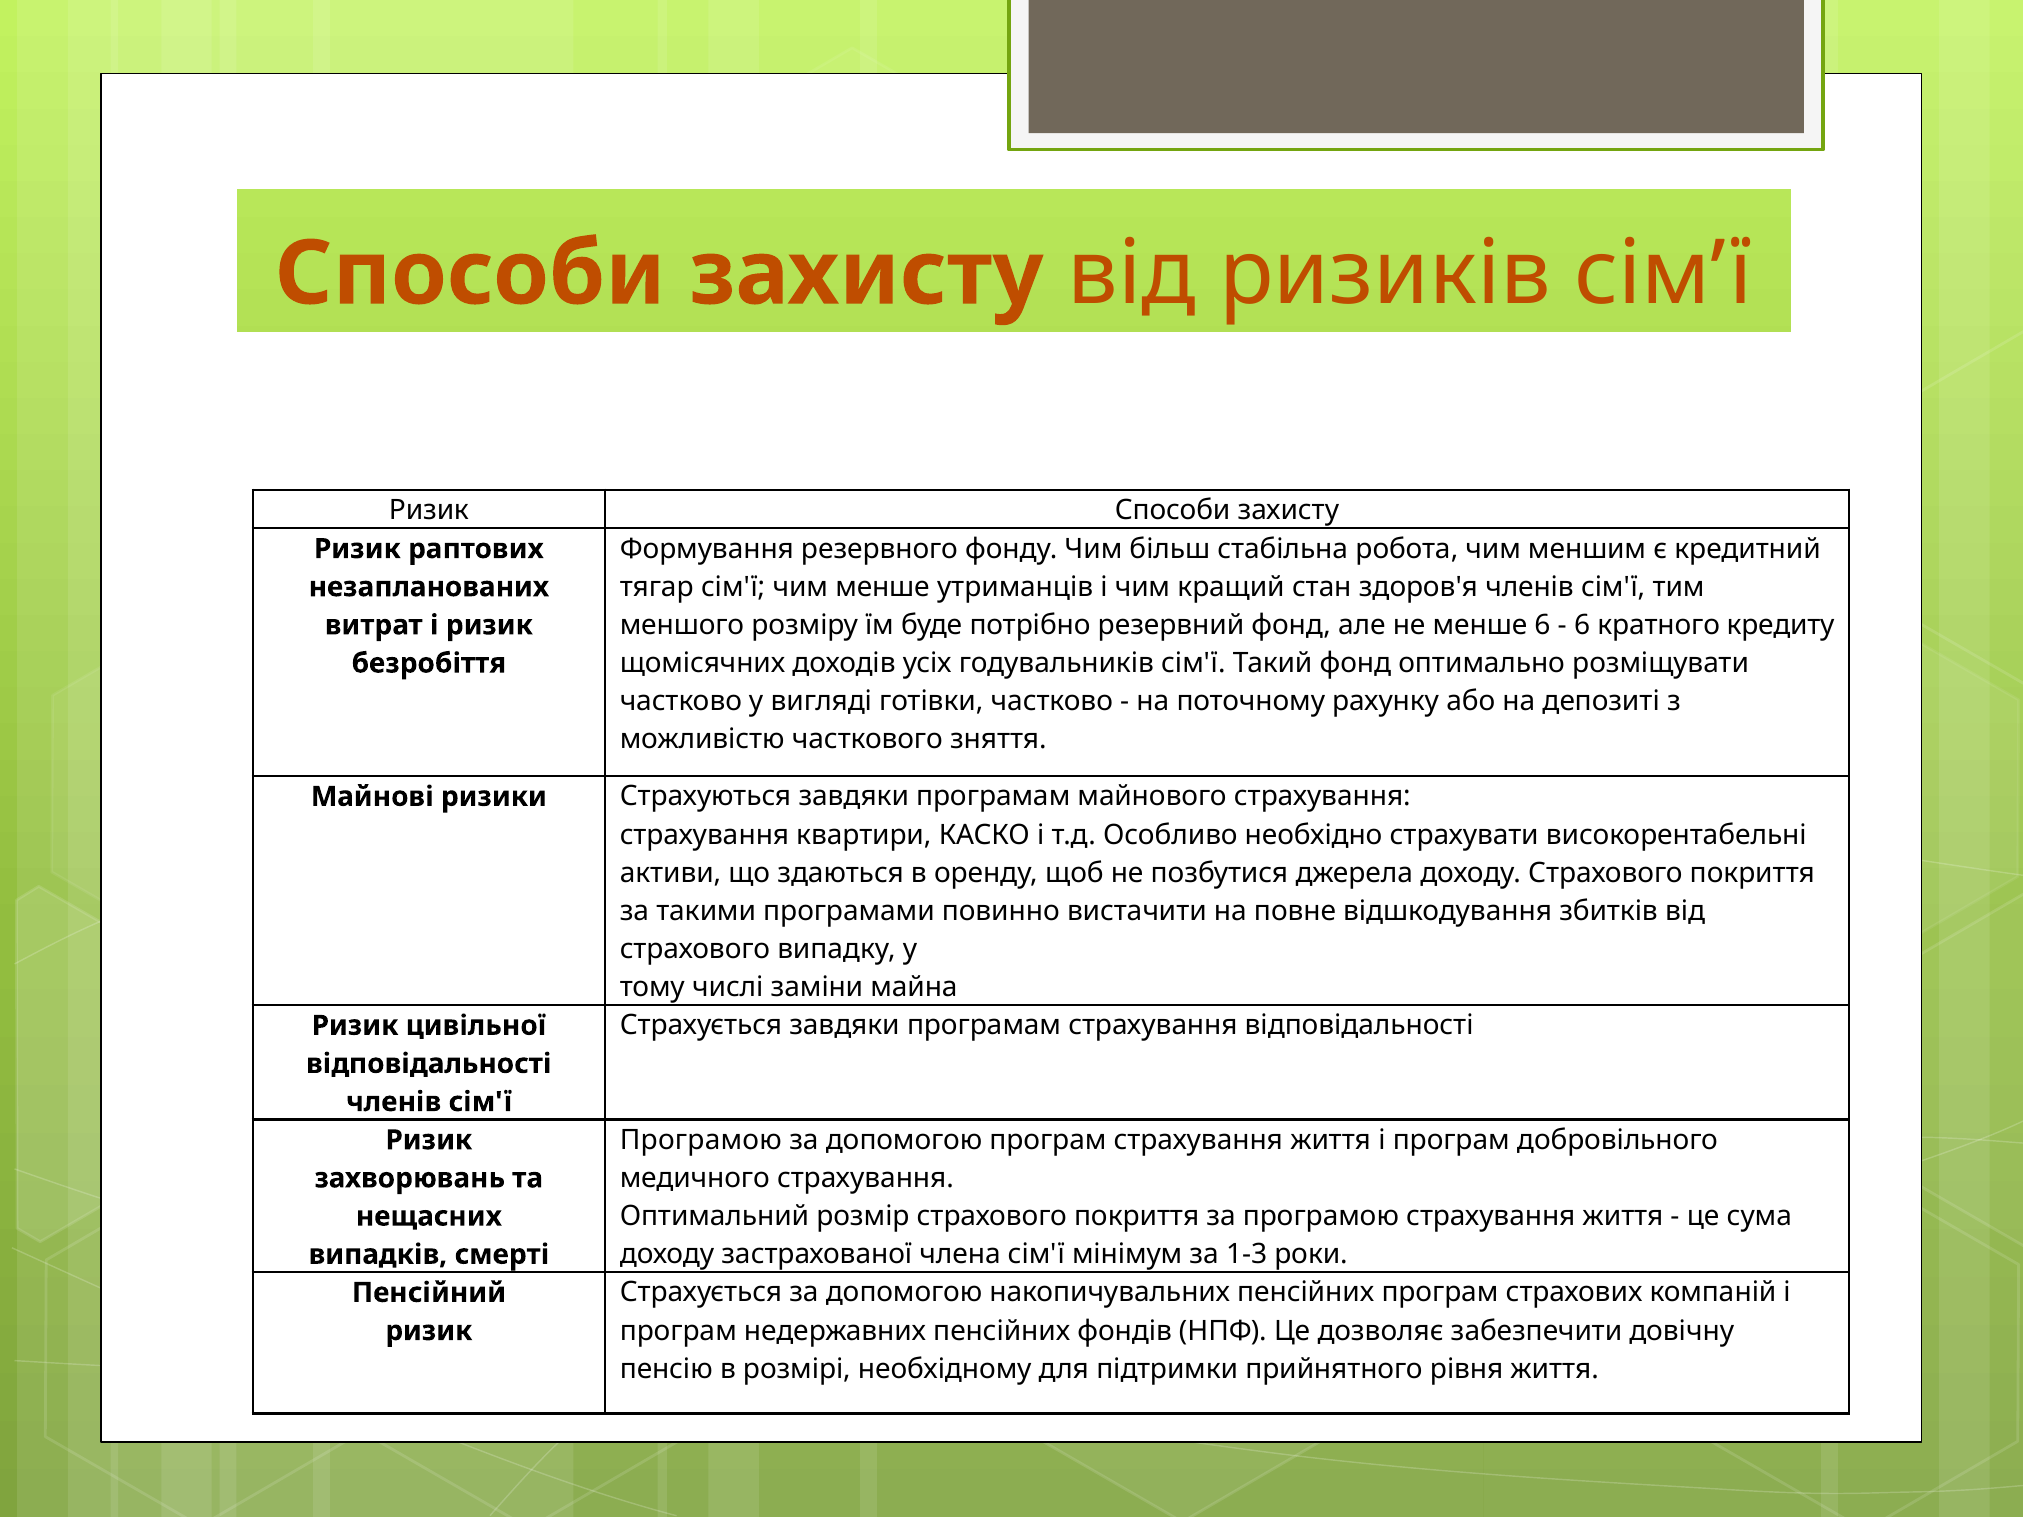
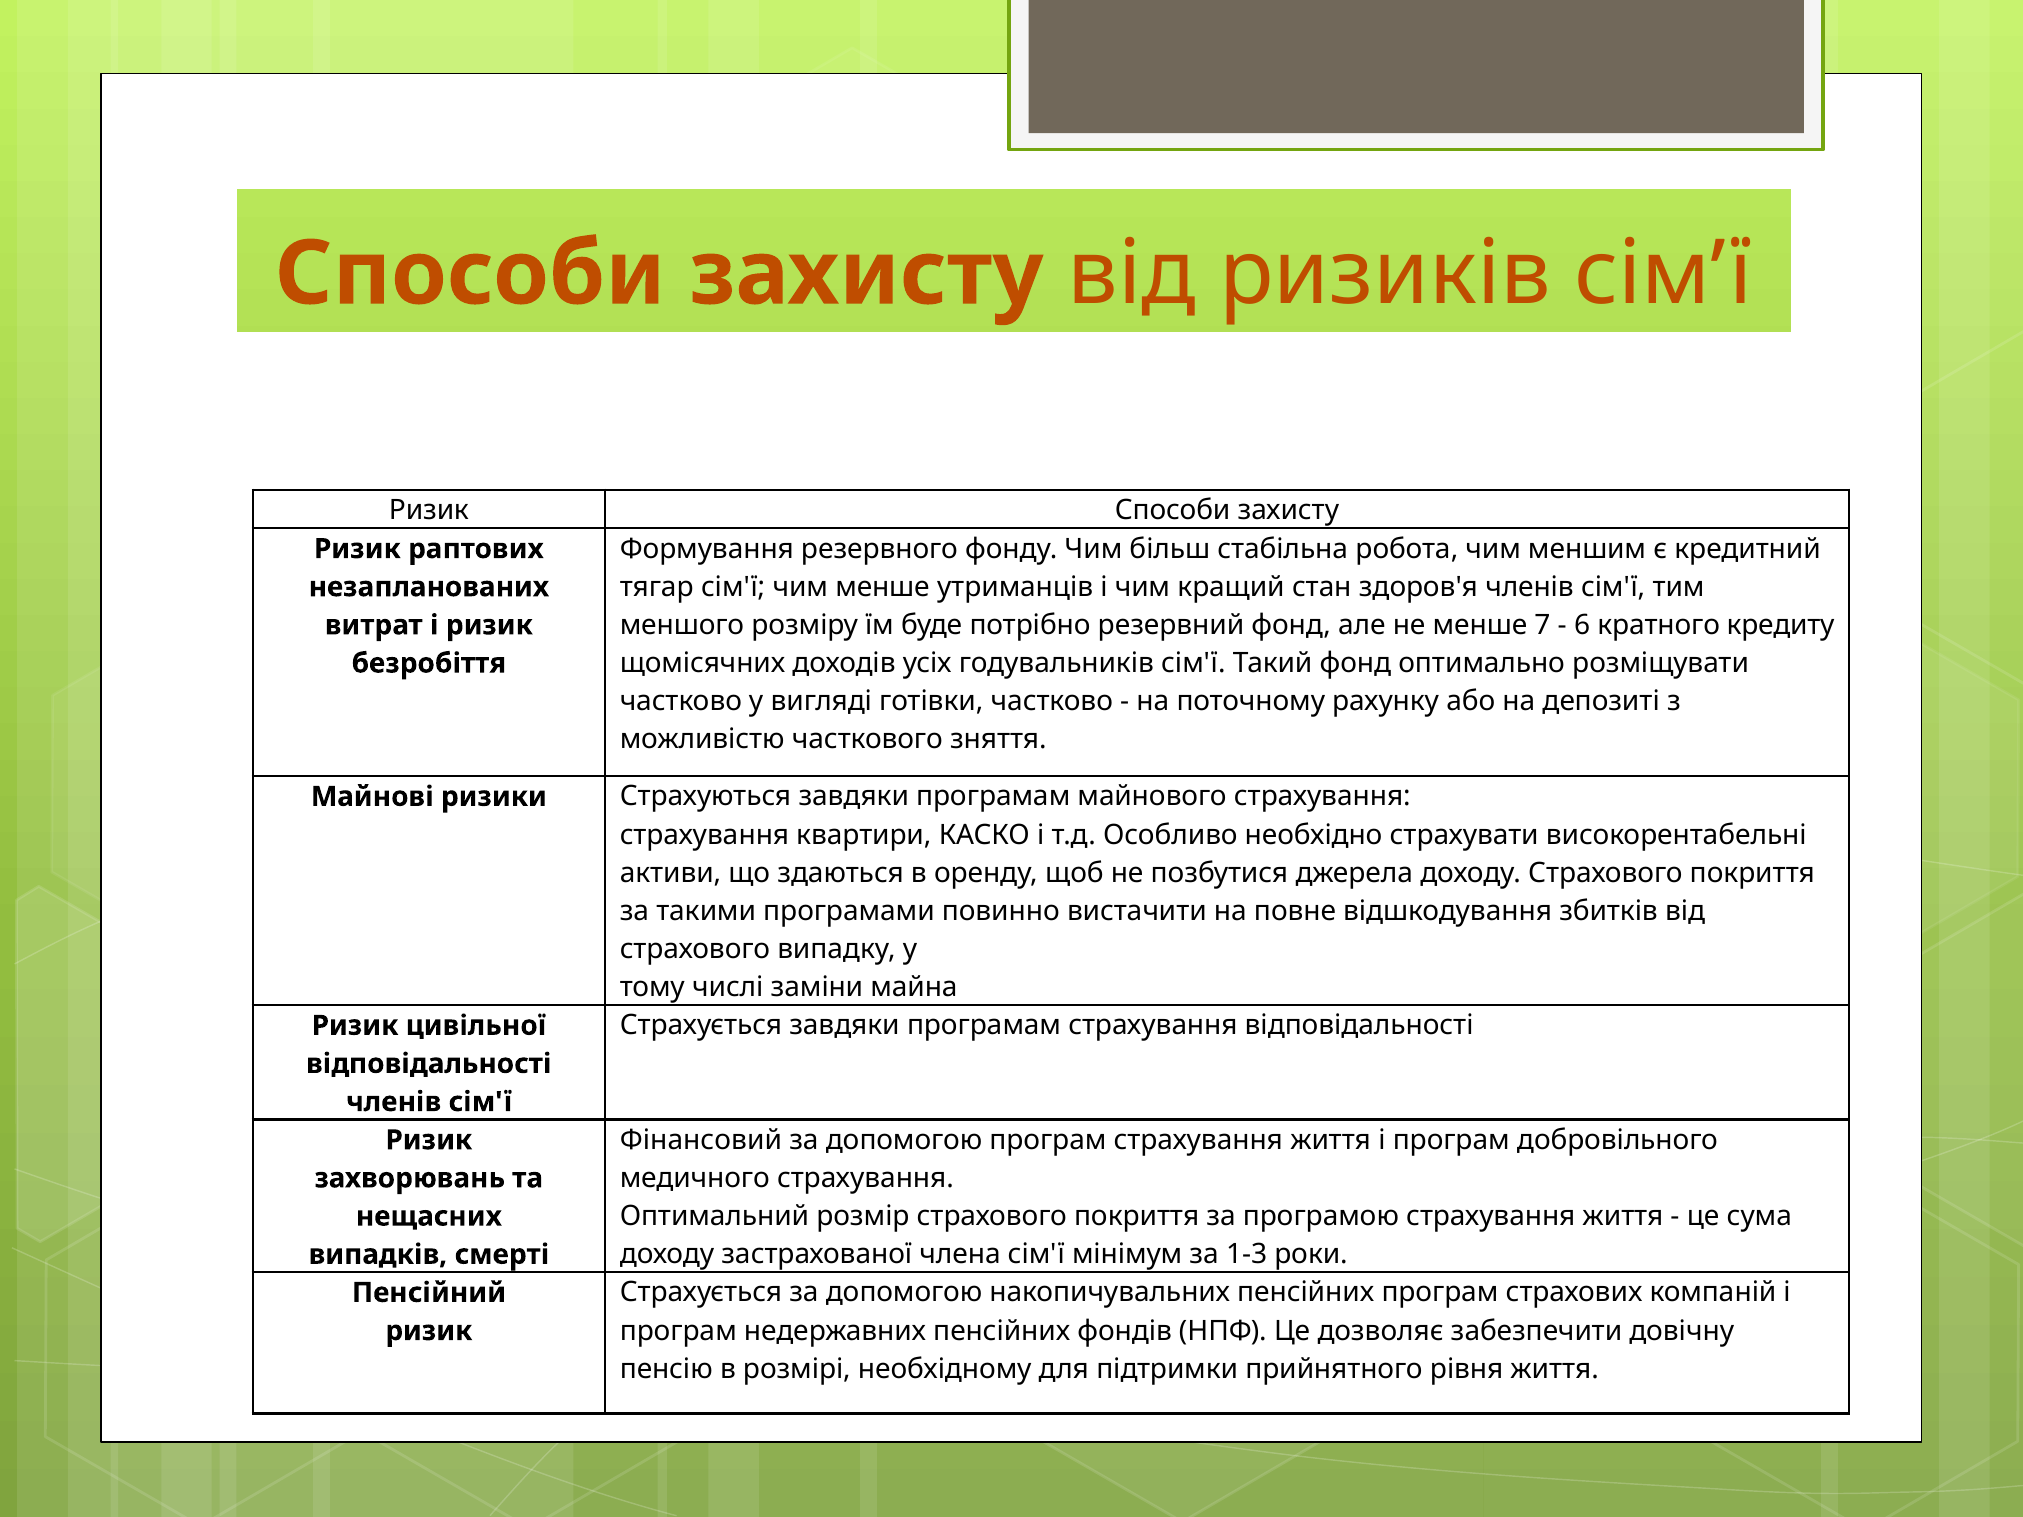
менше 6: 6 -> 7 (1542, 625)
Програмою: Програмою -> Фінансовий (701, 1140)
